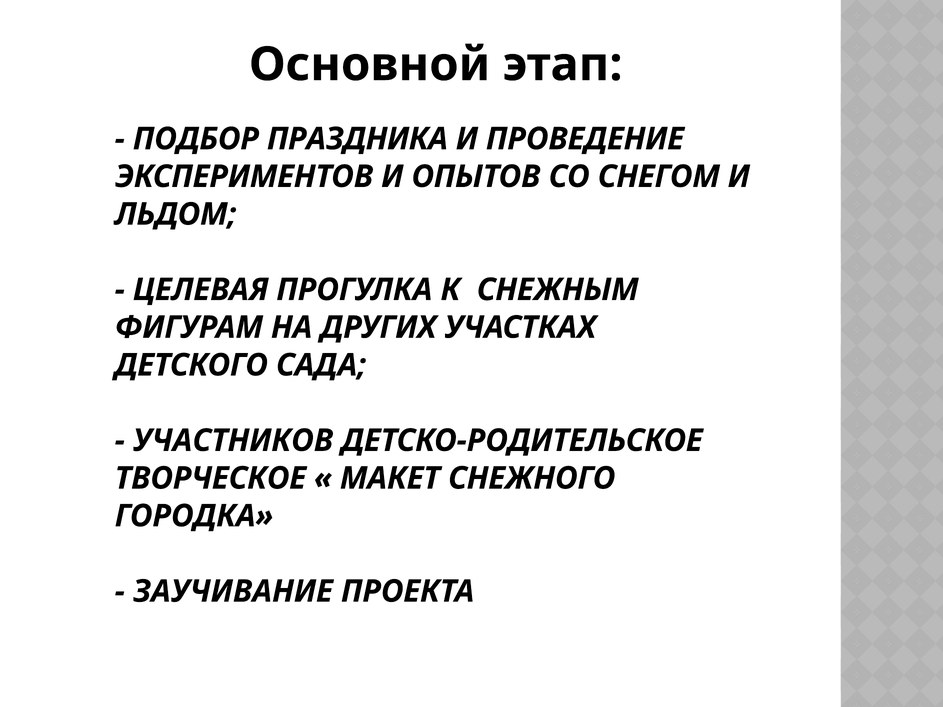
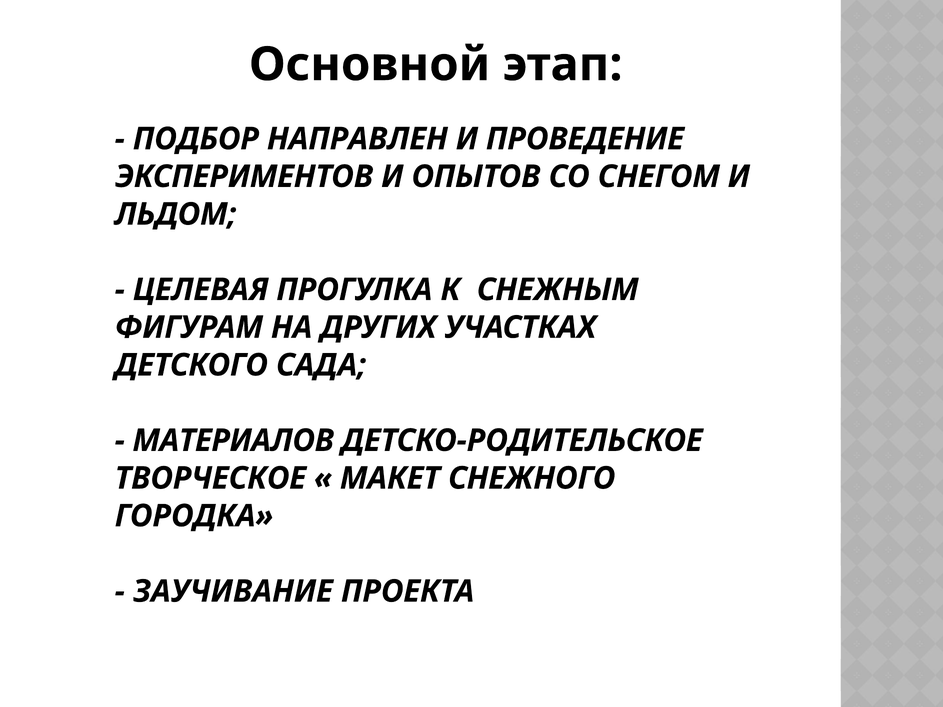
ПРАЗДНИКА: ПРАЗДНИКА -> НАПРАВЛЕН (357, 139)
УЧАСТНИКОВ: УЧАСТНИКОВ -> МАТЕРИАЛОВ (233, 441)
